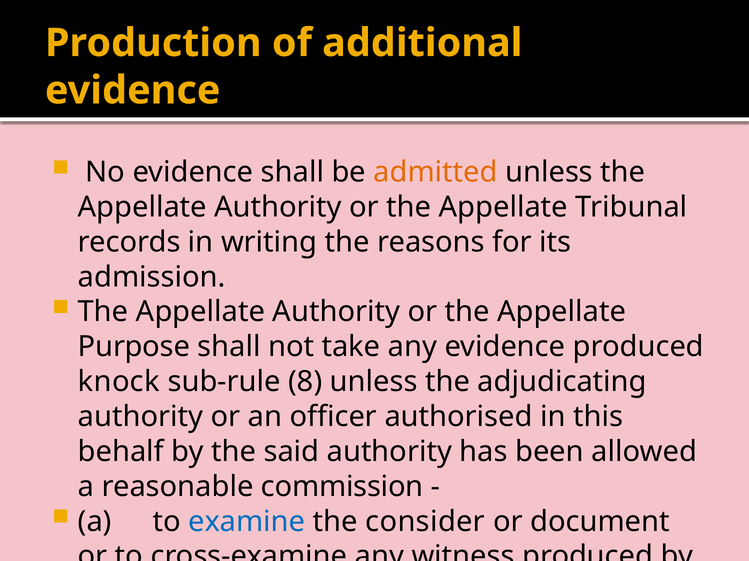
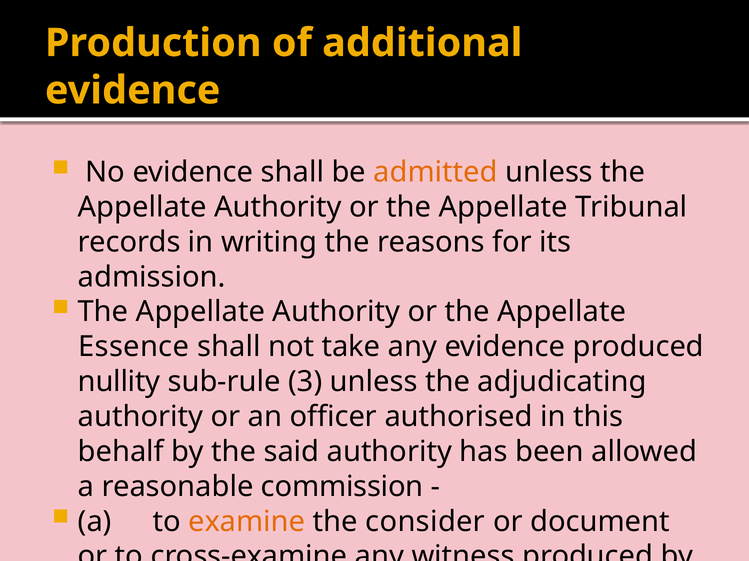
Purpose: Purpose -> Essence (134, 347)
knock: knock -> nullity (119, 382)
8: 8 -> 3 (305, 382)
examine colour: blue -> orange (247, 522)
